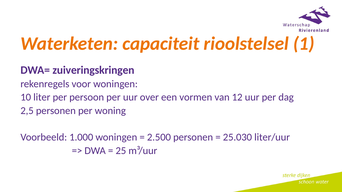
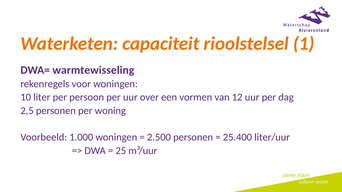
zuiveringskringen: zuiveringskringen -> warmtewisseling (93, 70)
25.030: 25.030 -> 25.400 (237, 138)
